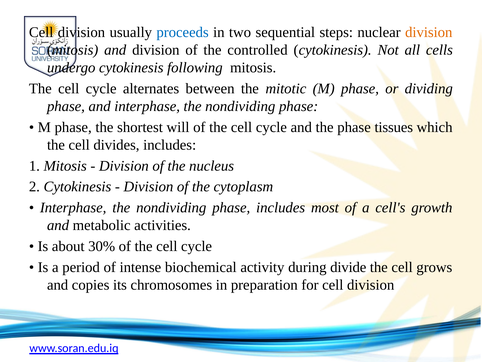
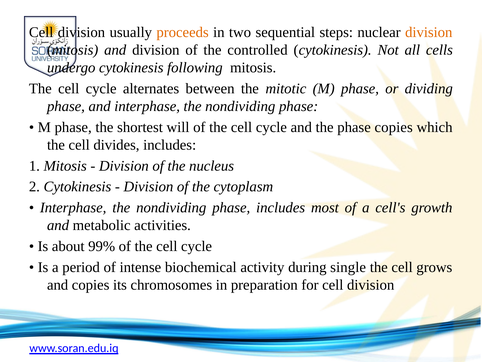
proceeds colour: blue -> orange (183, 32)
phase tissues: tissues -> copies (394, 127)
30%: 30% -> 99% (102, 246)
divide: divide -> single (348, 267)
